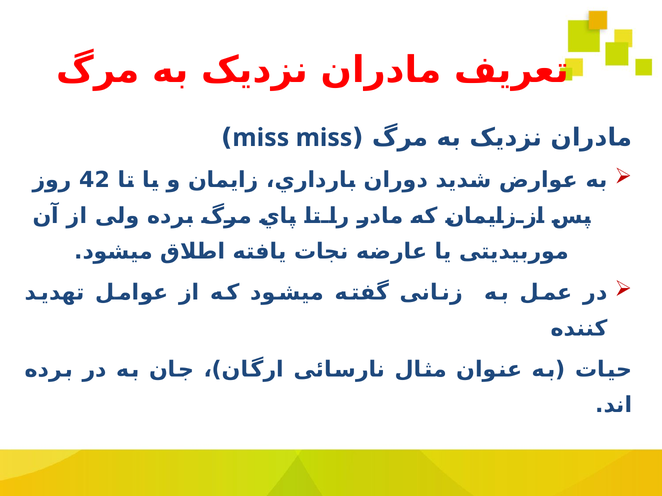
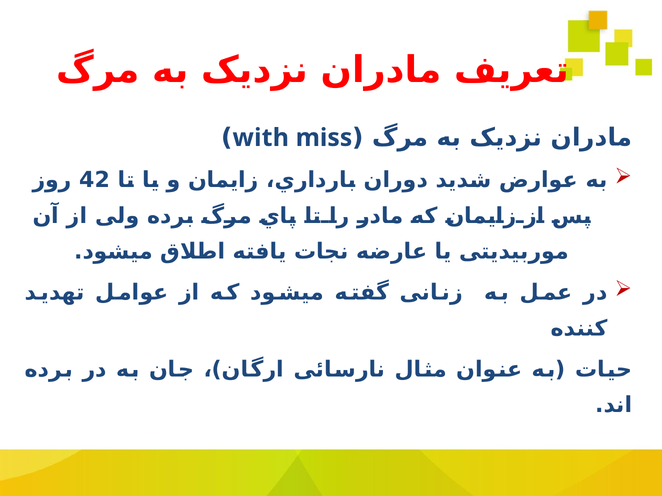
miss: miss -> with (261, 138)
